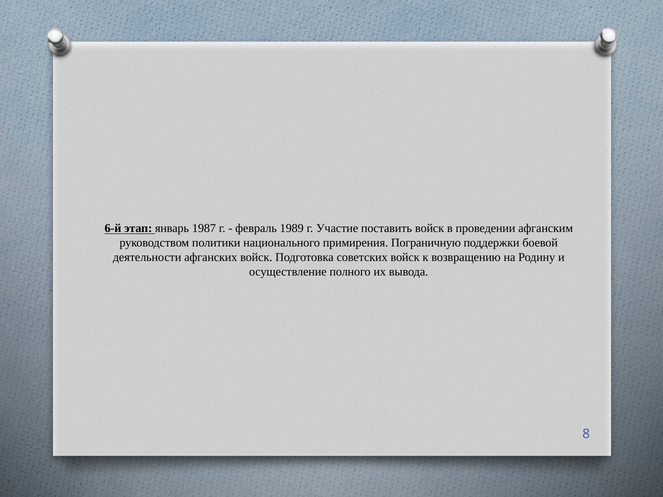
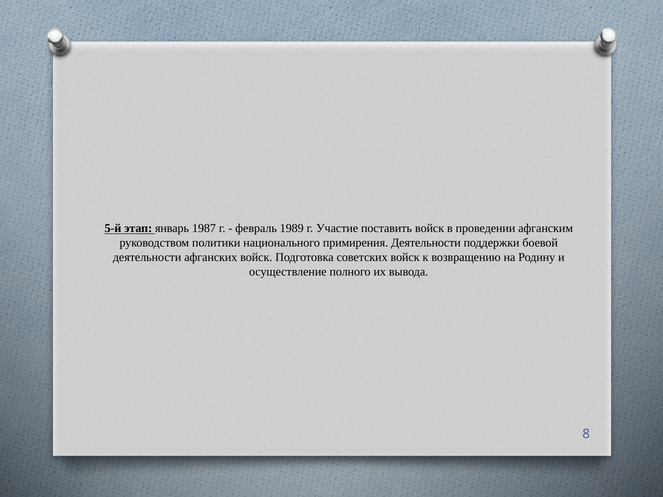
6-й: 6-й -> 5-й (113, 229)
примирения Пограничную: Пограничную -> Деятельности (426, 243)
